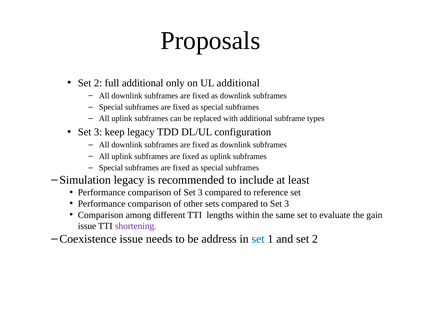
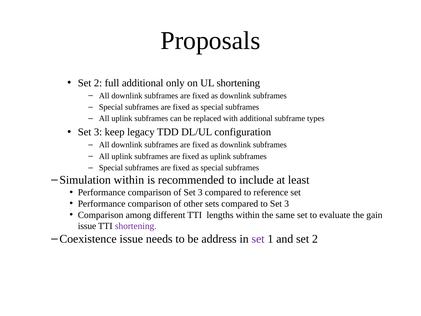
UL additional: additional -> shortening (238, 83)
Simulation legacy: legacy -> within (129, 180)
set colour: blue -> purple (258, 239)
